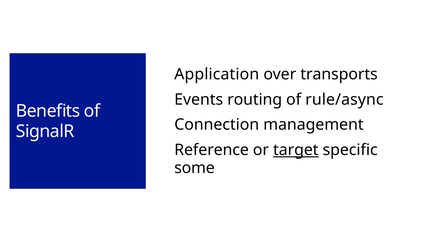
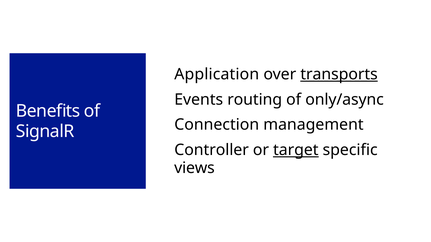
transports underline: none -> present (339, 74)
rule/async: rule/async -> only/async (345, 100)
Reference: Reference -> Controller (212, 150)
some: some -> views (194, 168)
